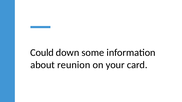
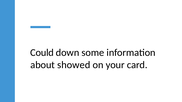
reunion: reunion -> showed (74, 65)
